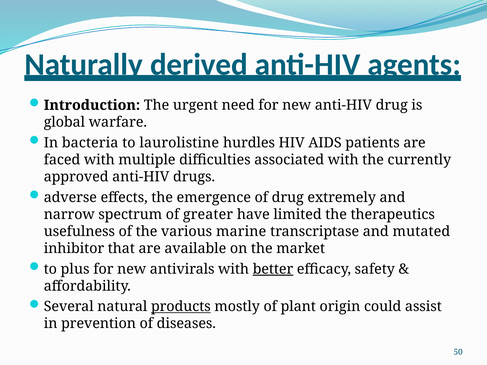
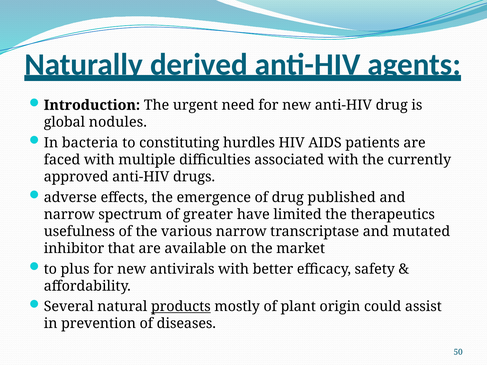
warfare: warfare -> nodules (118, 122)
laurolistine: laurolistine -> constituting (179, 143)
extremely: extremely -> published (342, 197)
various marine: marine -> narrow (241, 232)
better underline: present -> none (273, 269)
